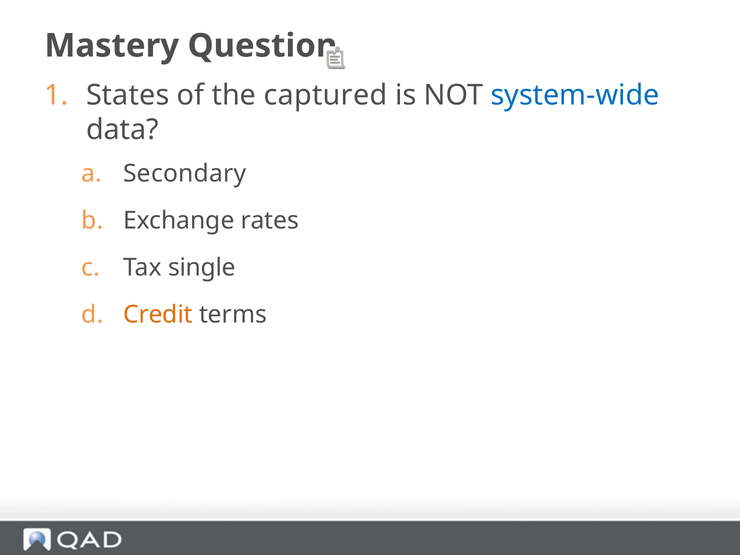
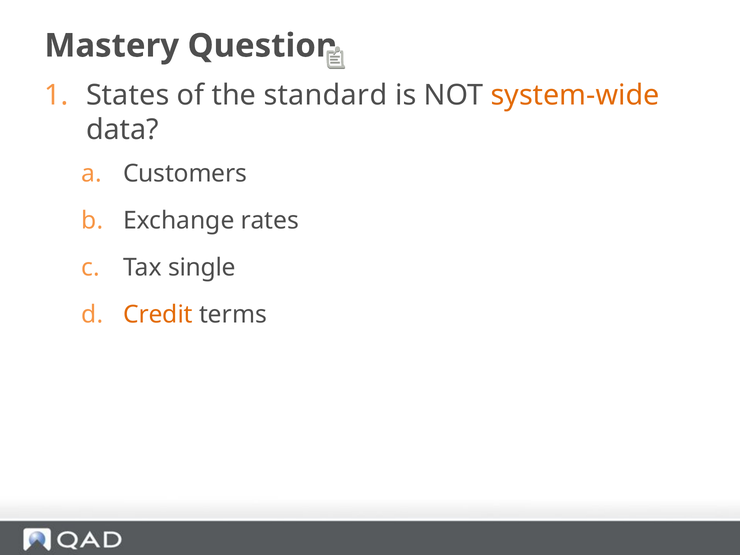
captured: captured -> standard (325, 95)
system-wide colour: blue -> orange (575, 95)
Secondary: Secondary -> Customers (185, 174)
